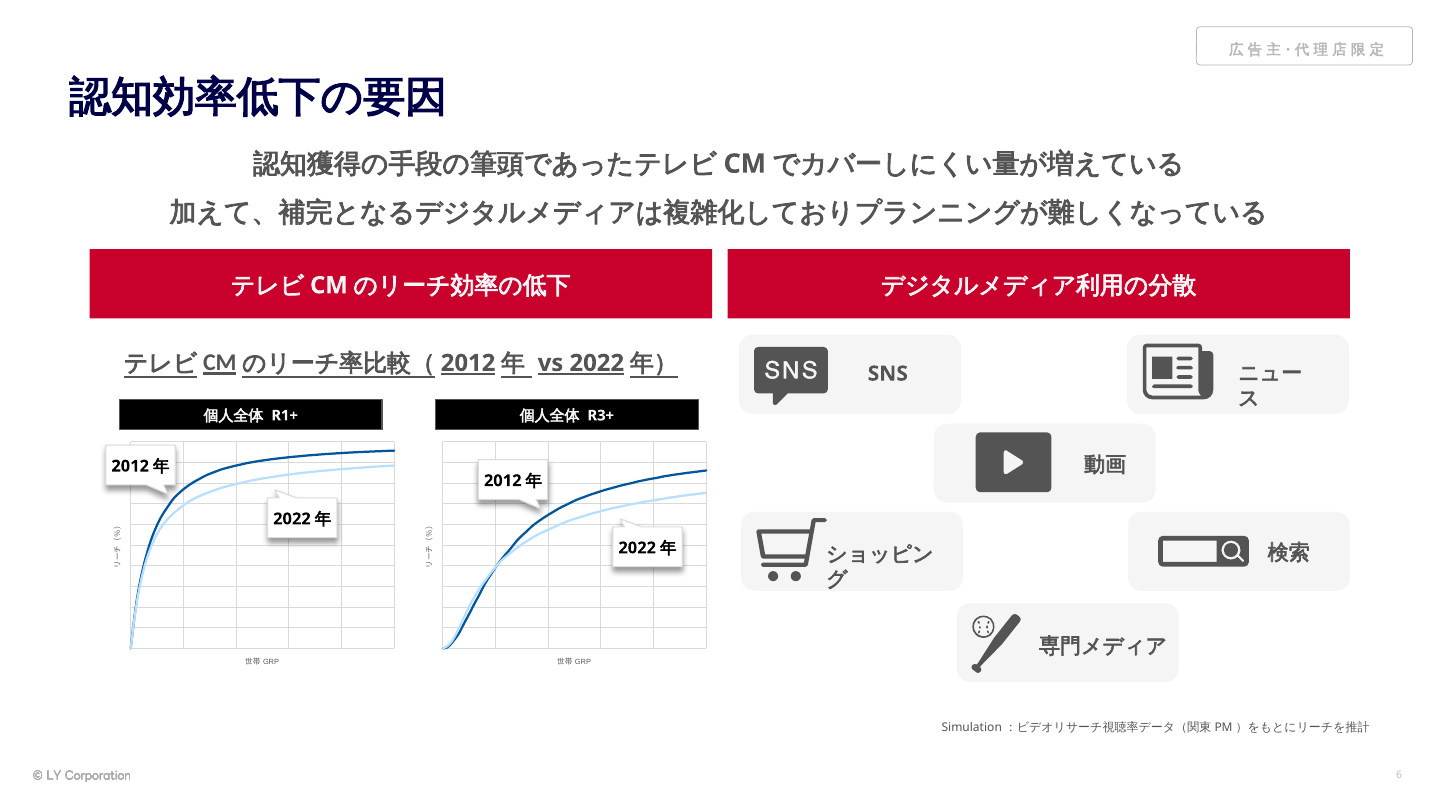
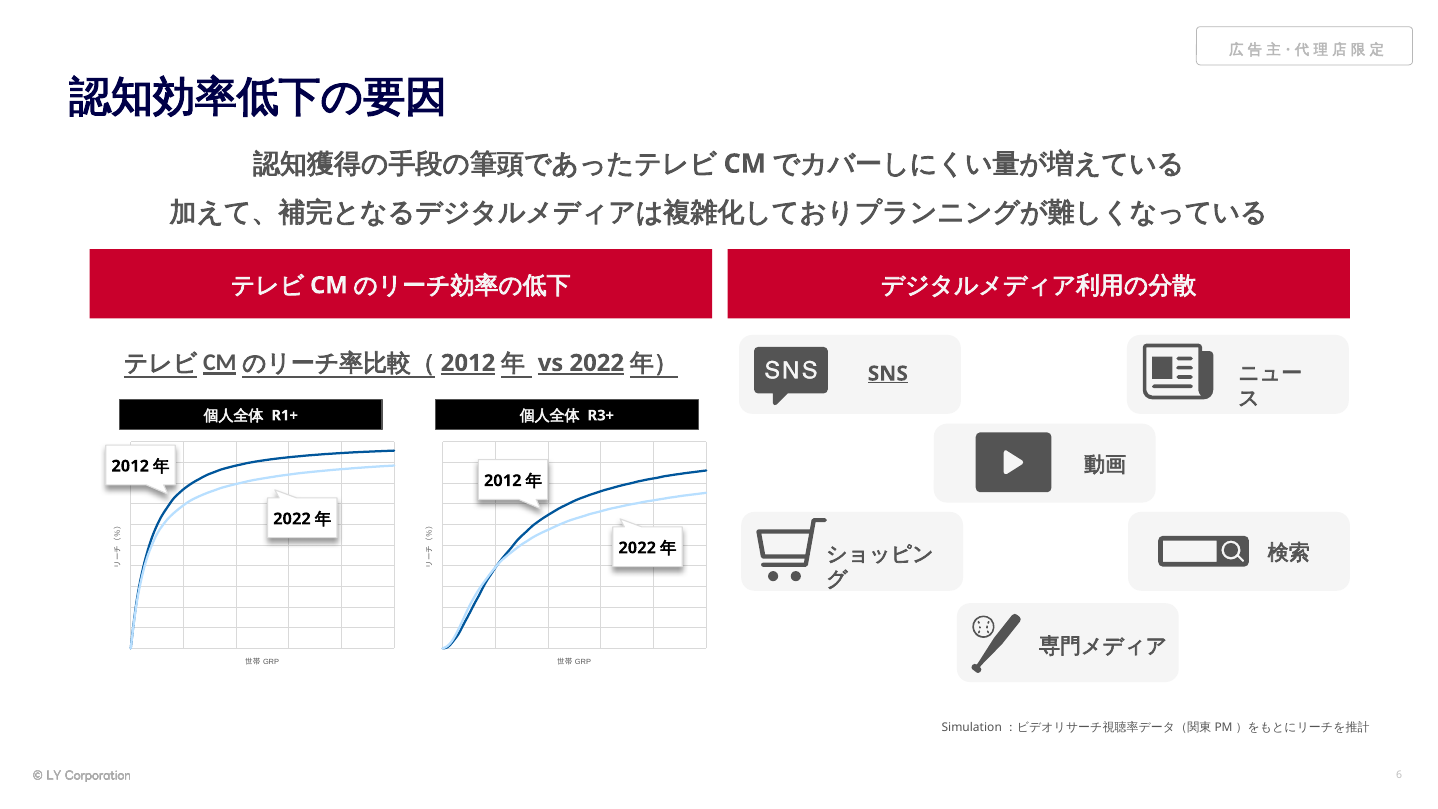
SNS underline: none -> present (888, 374)
